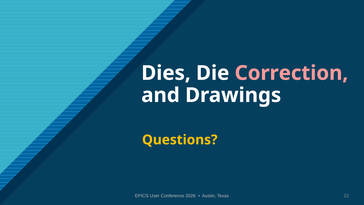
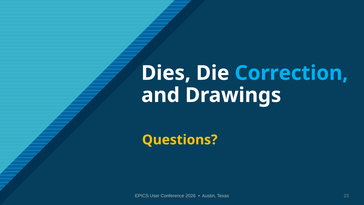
Correction colour: pink -> light blue (291, 73)
